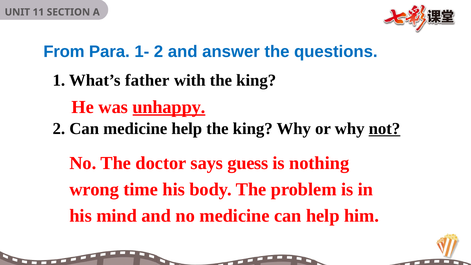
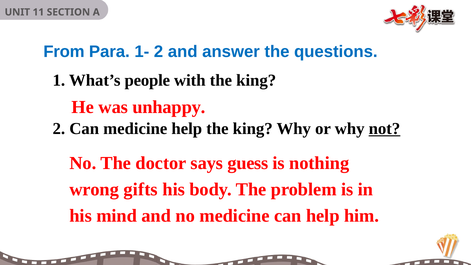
father: father -> people (147, 80)
unhappy underline: present -> none (169, 107)
time: time -> gifts (141, 189)
